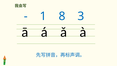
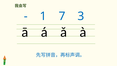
8: 8 -> 7 (62, 16)
